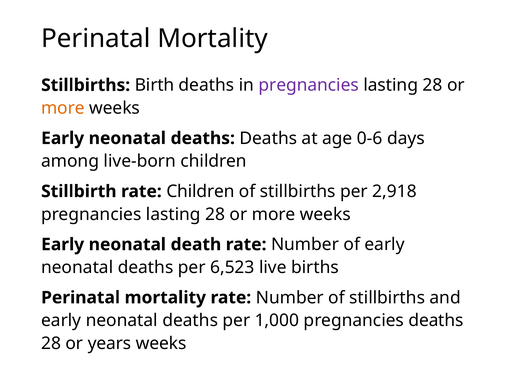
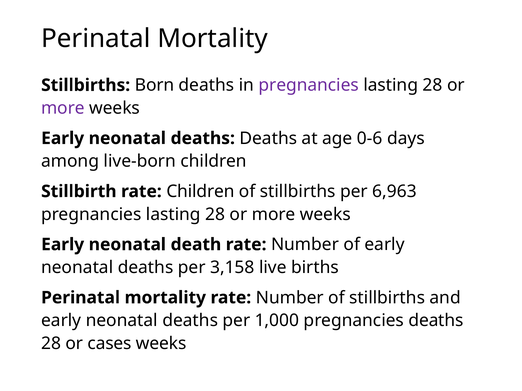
Birth: Birth -> Born (155, 85)
more colour: orange -> purple (63, 108)
2,918: 2,918 -> 6,963 (395, 192)
6,523: 6,523 -> 3,158 (232, 268)
years: years -> cases (110, 344)
